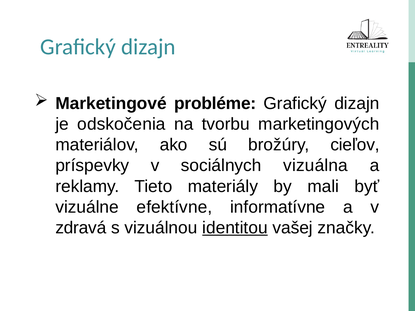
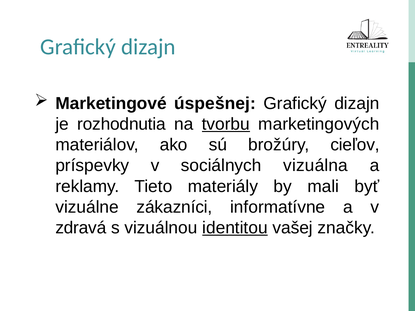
probléme: probléme -> úspešnej (215, 103)
odskočenia: odskočenia -> rozhodnutia (122, 124)
tvorbu underline: none -> present (226, 124)
efektívne: efektívne -> zákazníci (175, 207)
